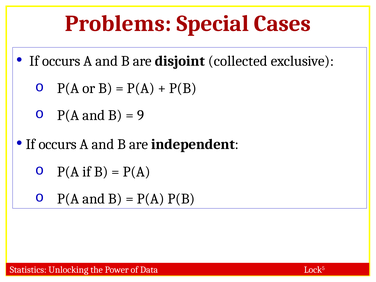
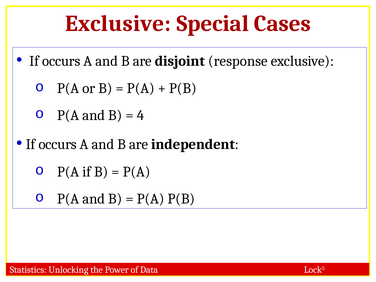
Problems: Problems -> Exclusive (118, 24)
collected: collected -> response (238, 61)
9: 9 -> 4 (141, 115)
